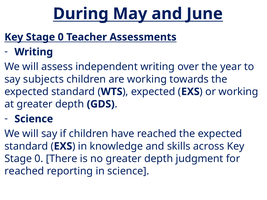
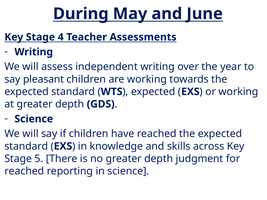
0: 0 -> 4 (61, 37)
subjects: subjects -> pleasant (44, 79)
0: 0 -> 5 (39, 159)
